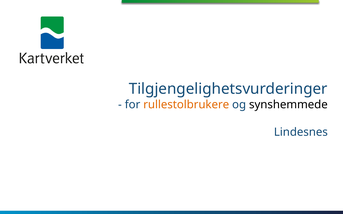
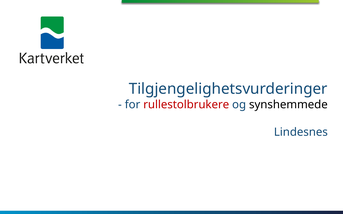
rullestolbrukere colour: orange -> red (186, 105)
